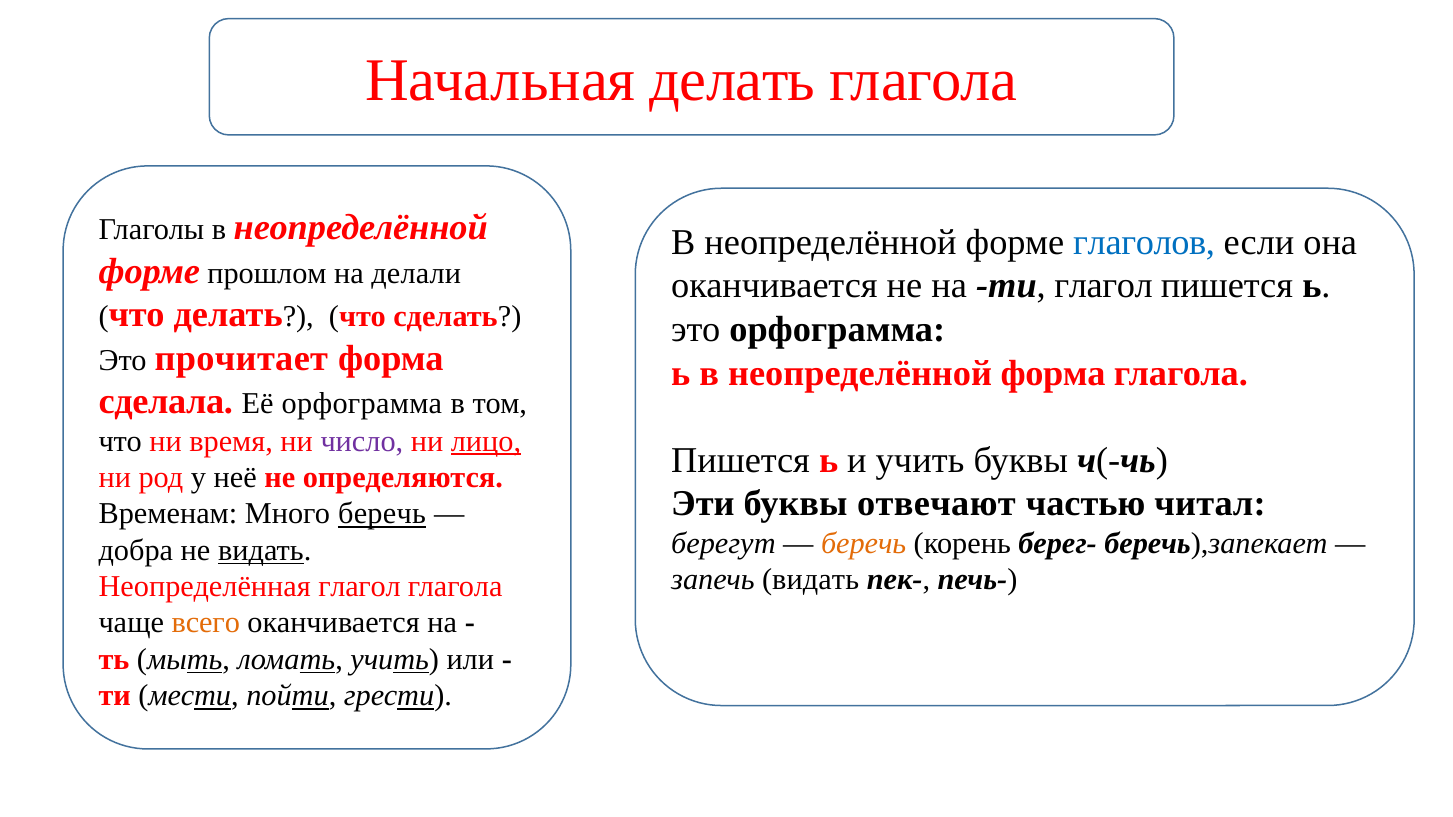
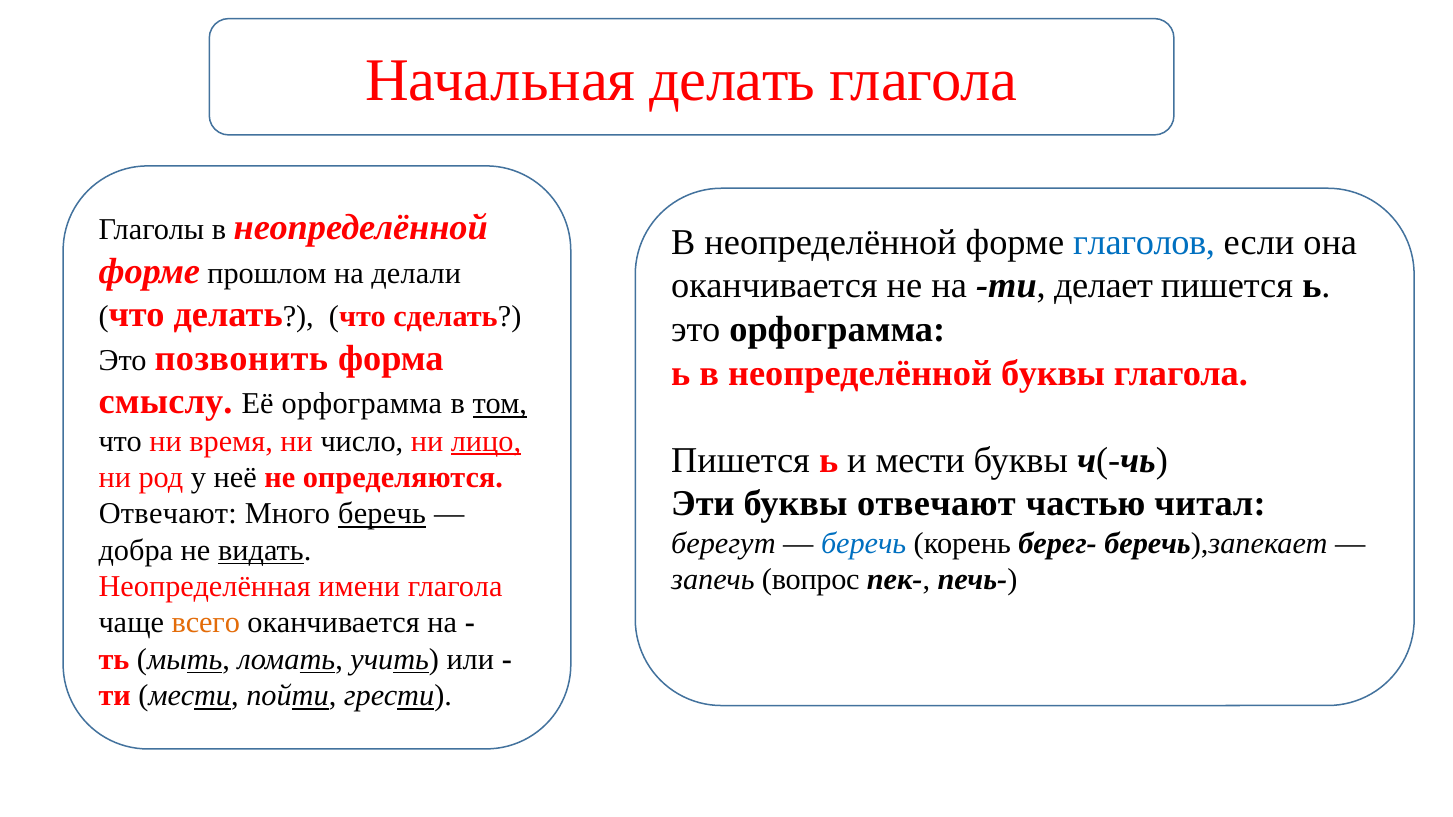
ти глагол: глагол -> делает (1104, 286)
прочитает: прочитает -> позвонить (241, 358)
неопределённой форма: форма -> буквы (1053, 373)
сделала: сделала -> смыслу (166, 402)
том underline: none -> present (500, 404)
число colour: purple -> black (362, 441)
и учить: учить -> мести (920, 460)
Временам: Временам -> Отвечают (168, 514)
беречь colour: orange -> blue (864, 544)
запечь видать: видать -> вопрос (811, 580)
Неопределённая глагол: глагол -> имени (359, 587)
